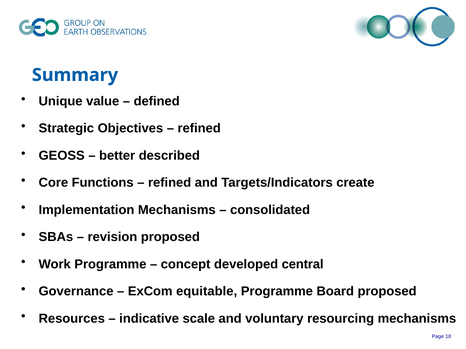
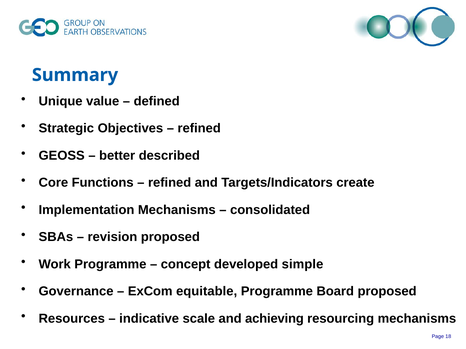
central: central -> simple (302, 264)
voluntary: voluntary -> achieving (274, 319)
